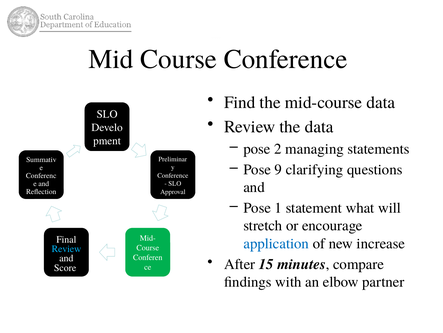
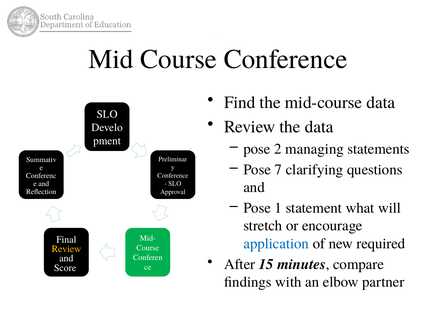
9: 9 -> 7 (278, 169)
increase: increase -> required (381, 243)
Review colour: light blue -> yellow (66, 248)
